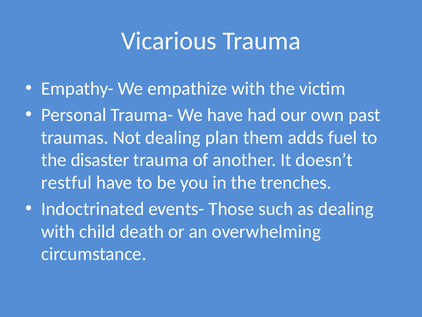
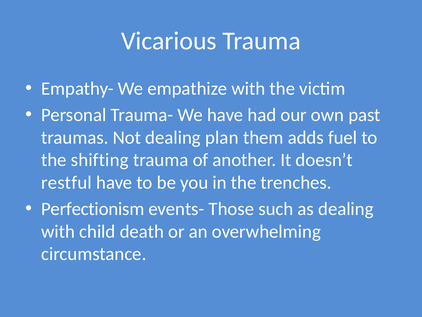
disaster: disaster -> shifting (100, 160)
Indoctrinated: Indoctrinated -> Perfectionism (93, 209)
